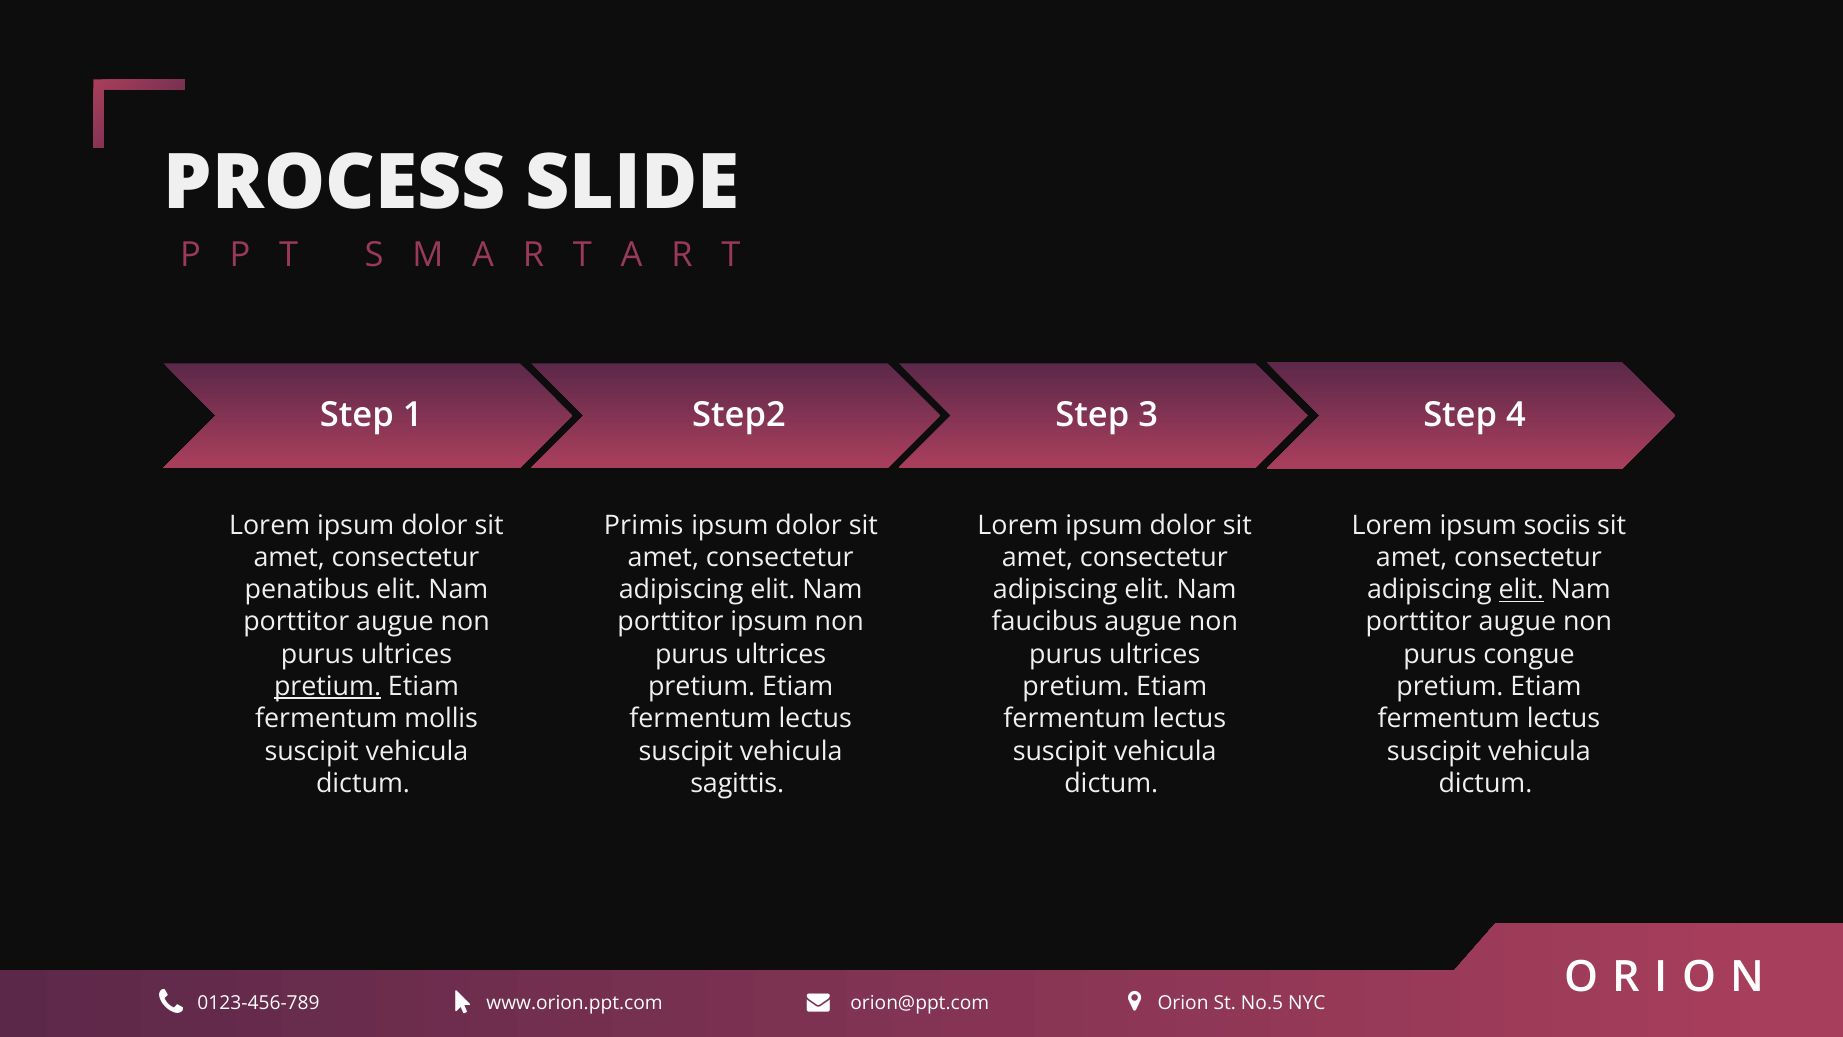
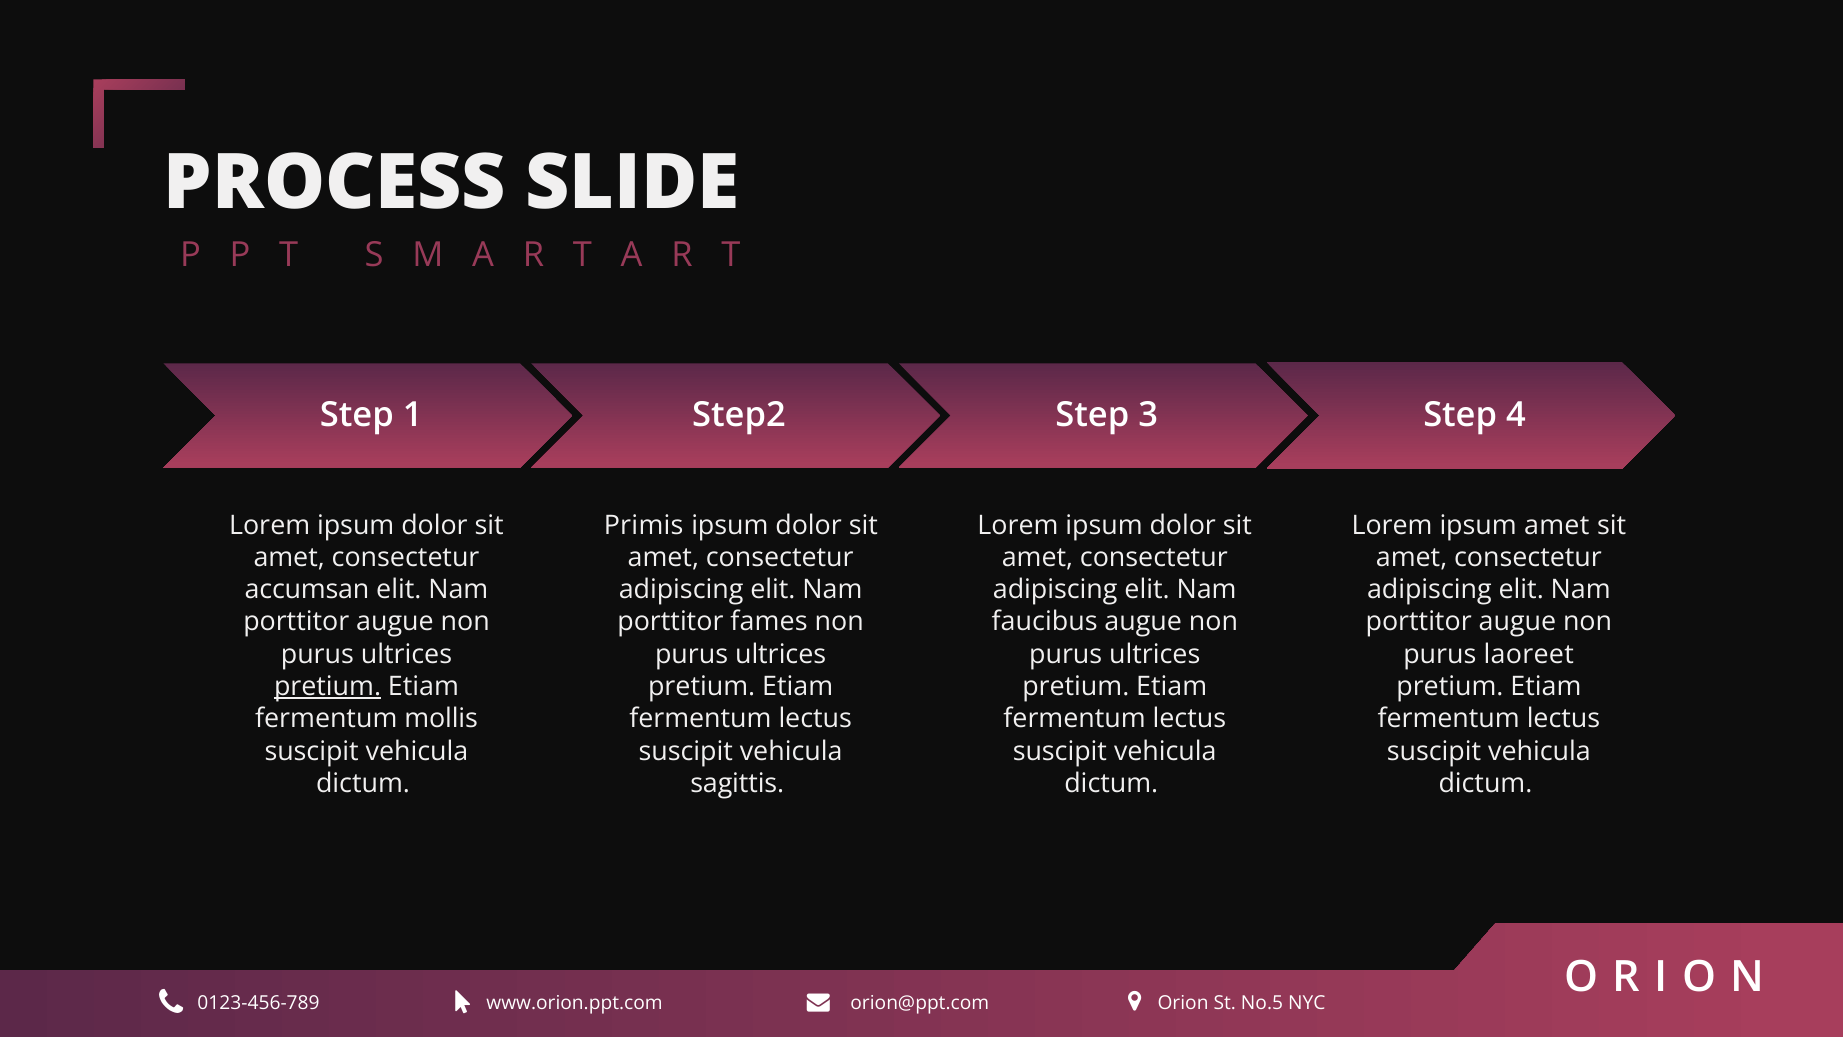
ipsum sociis: sociis -> amet (1557, 525)
penatibus: penatibus -> accumsan (307, 590)
elit underline: present -> none (1521, 590)
porttitor ipsum: ipsum -> fames (769, 622)
congue: congue -> laoreet (1529, 654)
